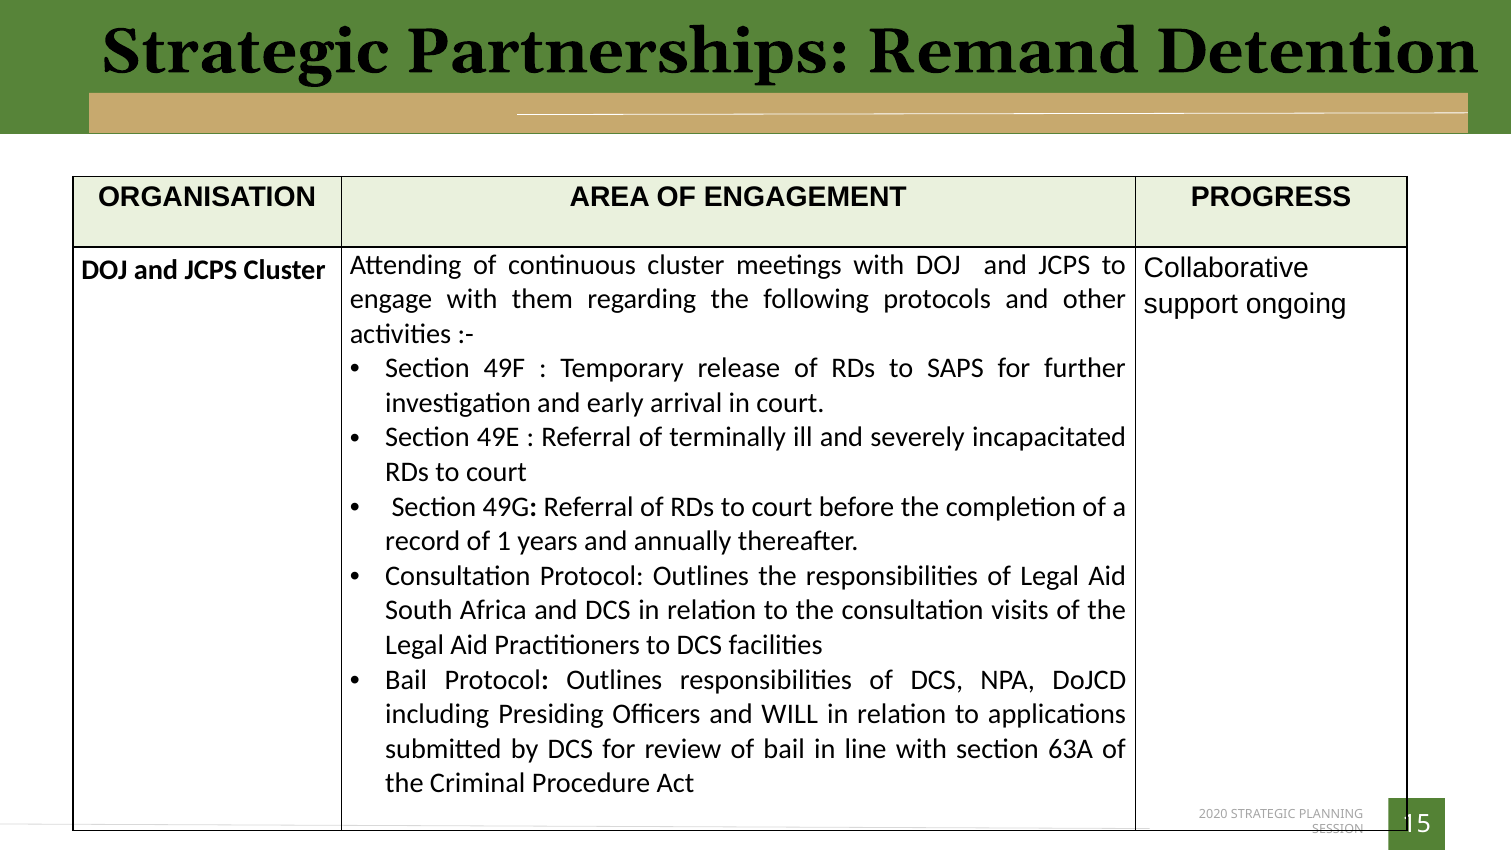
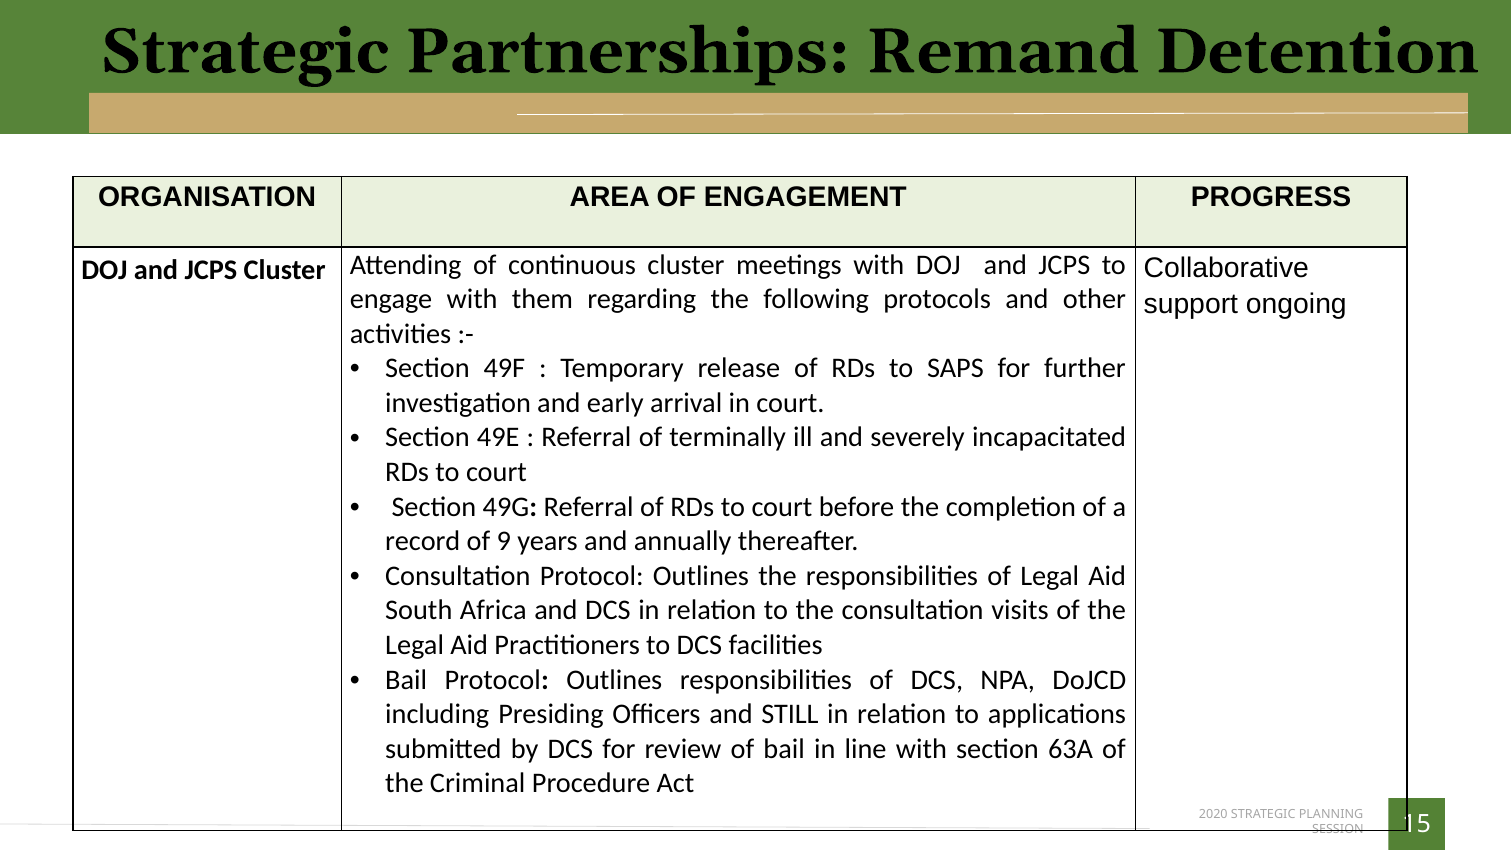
1: 1 -> 9 (504, 541)
WILL: WILL -> STILL (790, 714)
